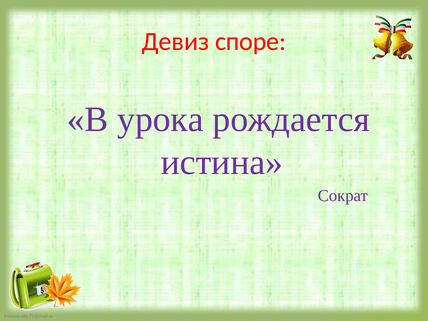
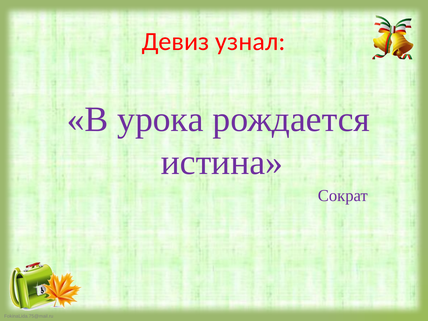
споре: споре -> узнал (250, 41)
